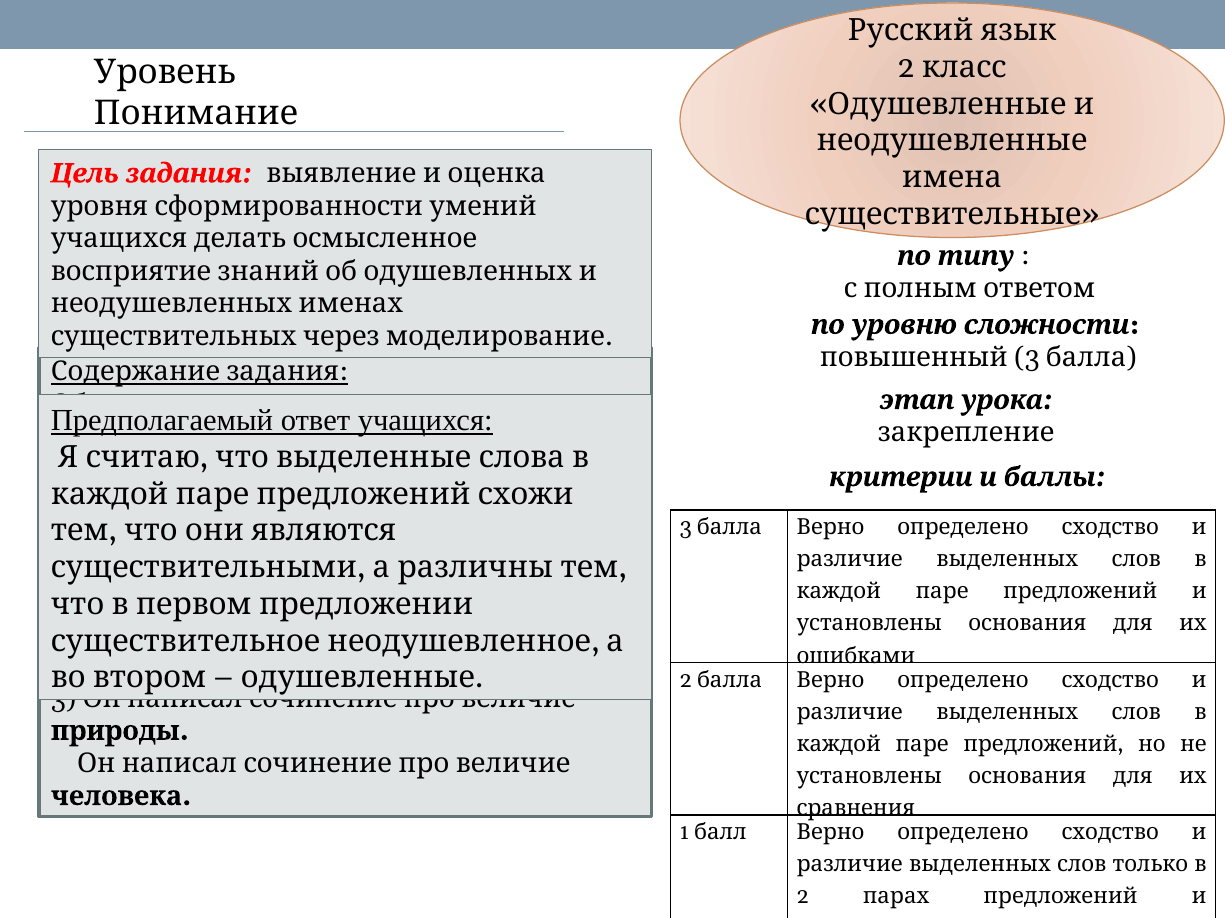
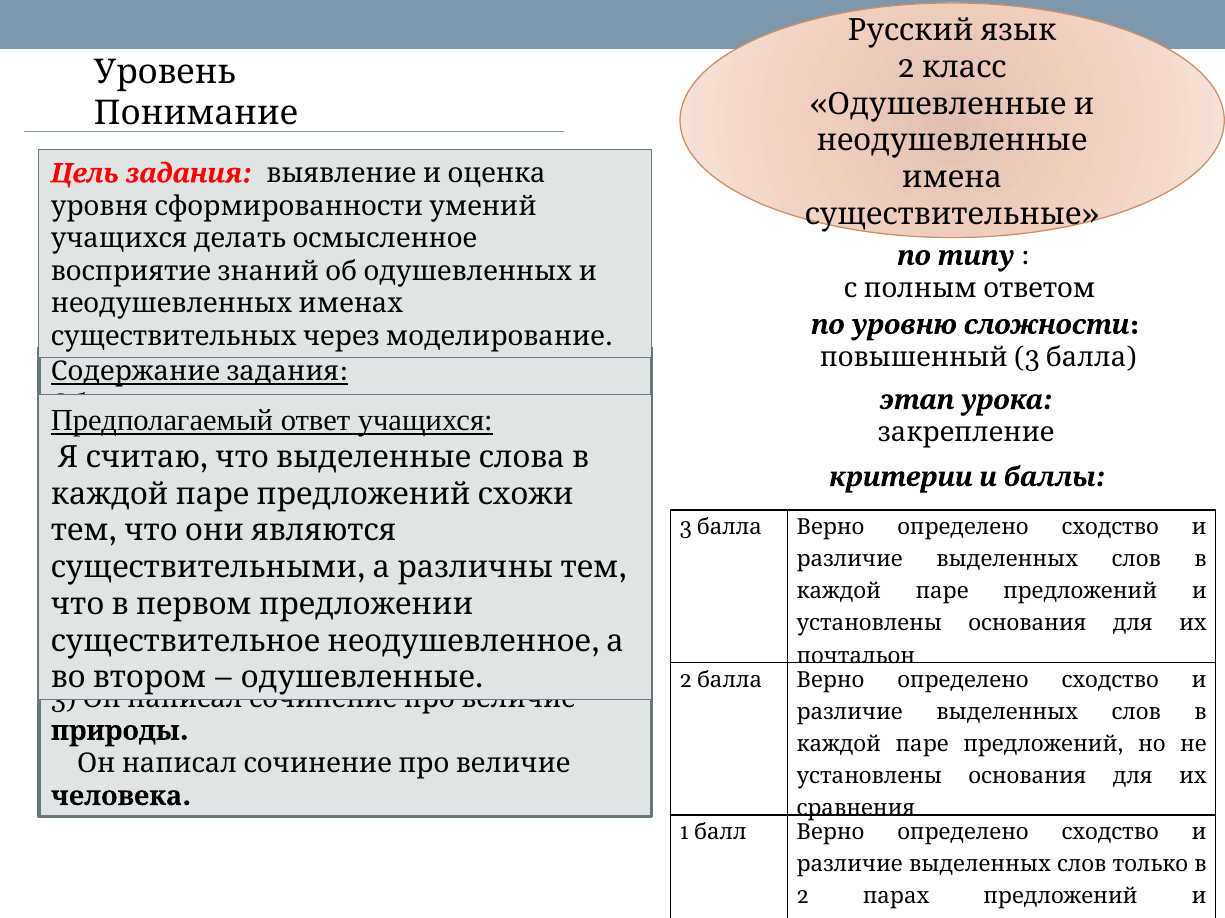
ошибками: ошибками -> почтальон (856, 656)
